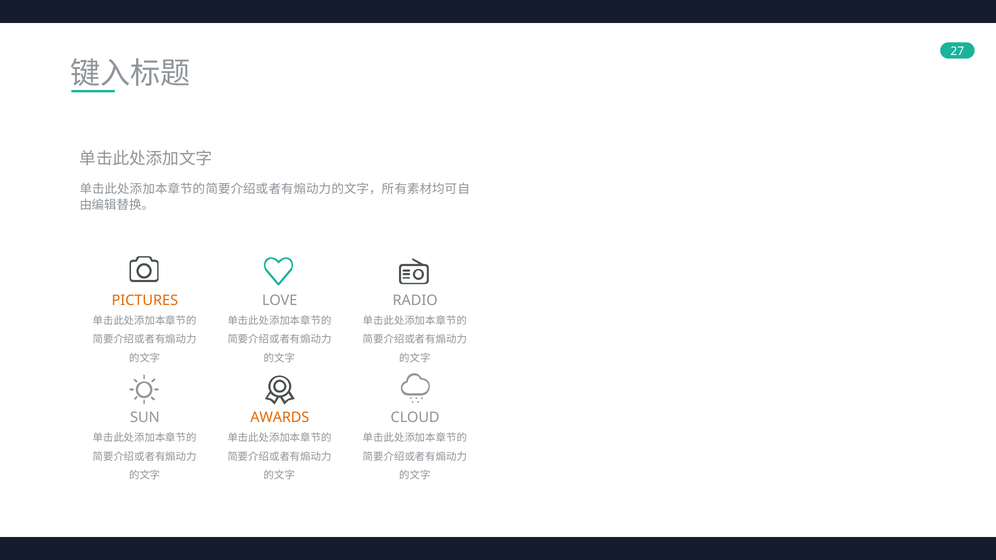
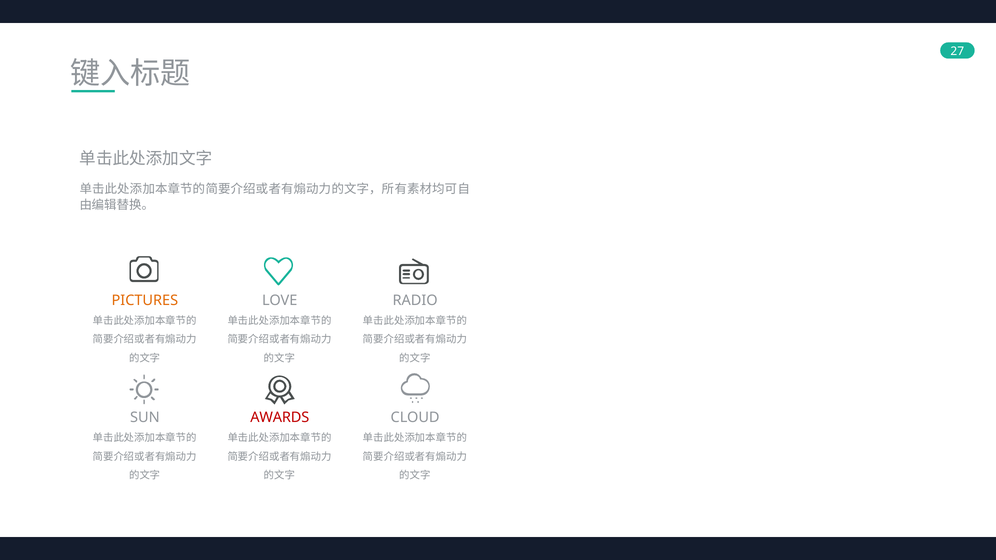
AWARDS colour: orange -> red (280, 418)
